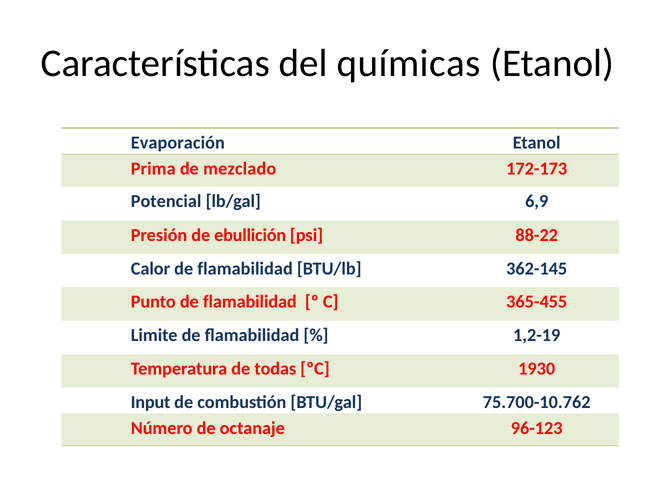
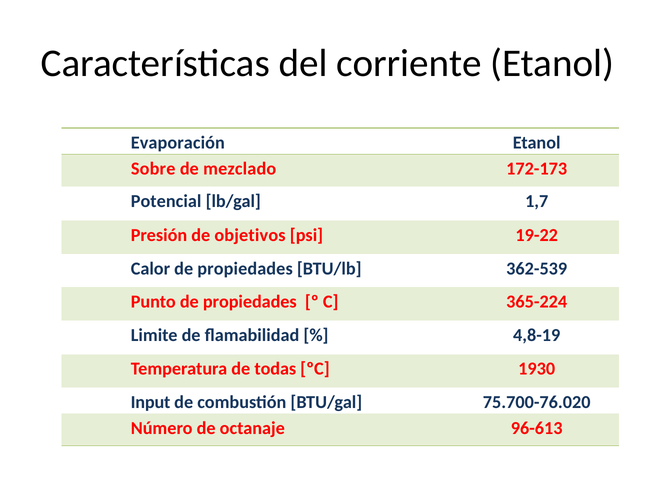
químicas: químicas -> corriente (409, 63)
Prima: Prima -> Sobre (153, 169)
6,9: 6,9 -> 1,7 (537, 201)
ebullición: ebullición -> objetivos (250, 235)
88-22: 88-22 -> 19-22 (537, 235)
Calor de flamabilidad: flamabilidad -> propiedades (245, 268)
362-145: 362-145 -> 362-539 (537, 268)
Punto de flamabilidad: flamabilidad -> propiedades (250, 301)
365-455: 365-455 -> 365-224 (537, 301)
1,2-19: 1,2-19 -> 4,8-19 (537, 335)
75.700-10.762: 75.700-10.762 -> 75.700-76.020 (537, 402)
96-123: 96-123 -> 96-613 (537, 428)
